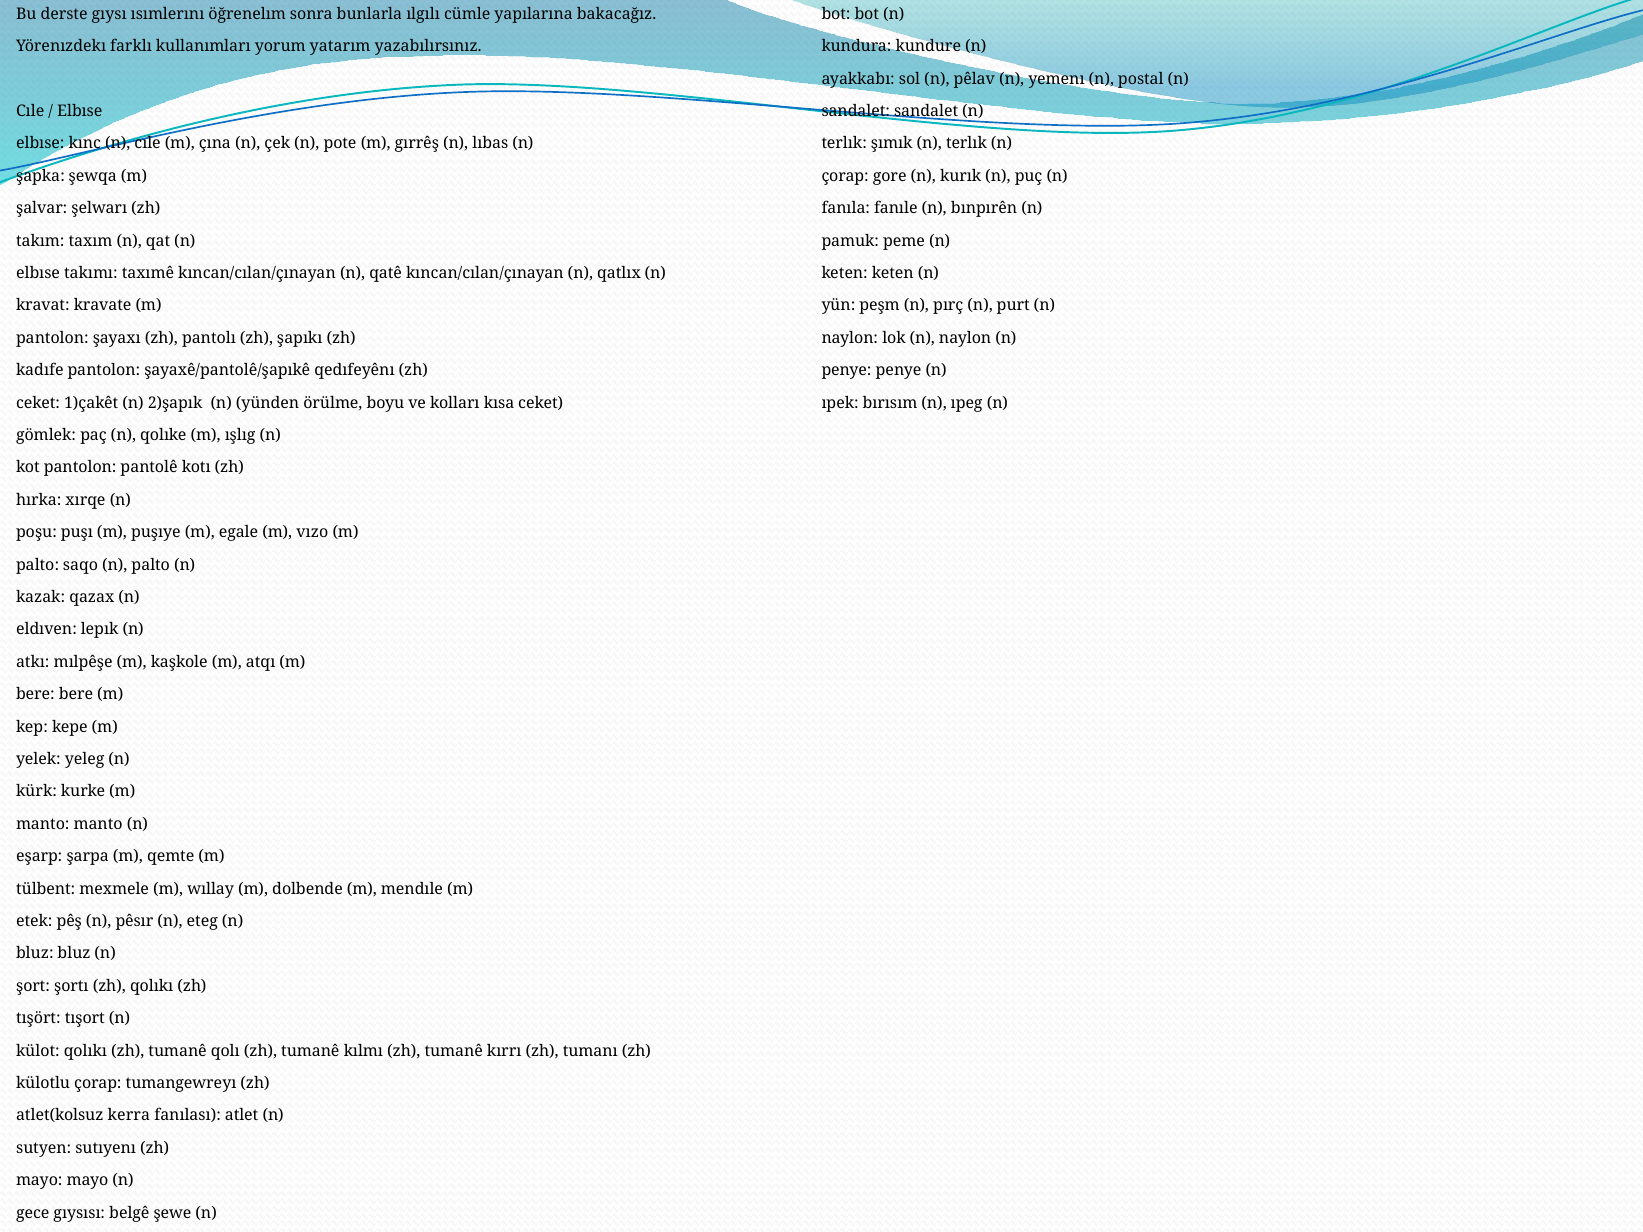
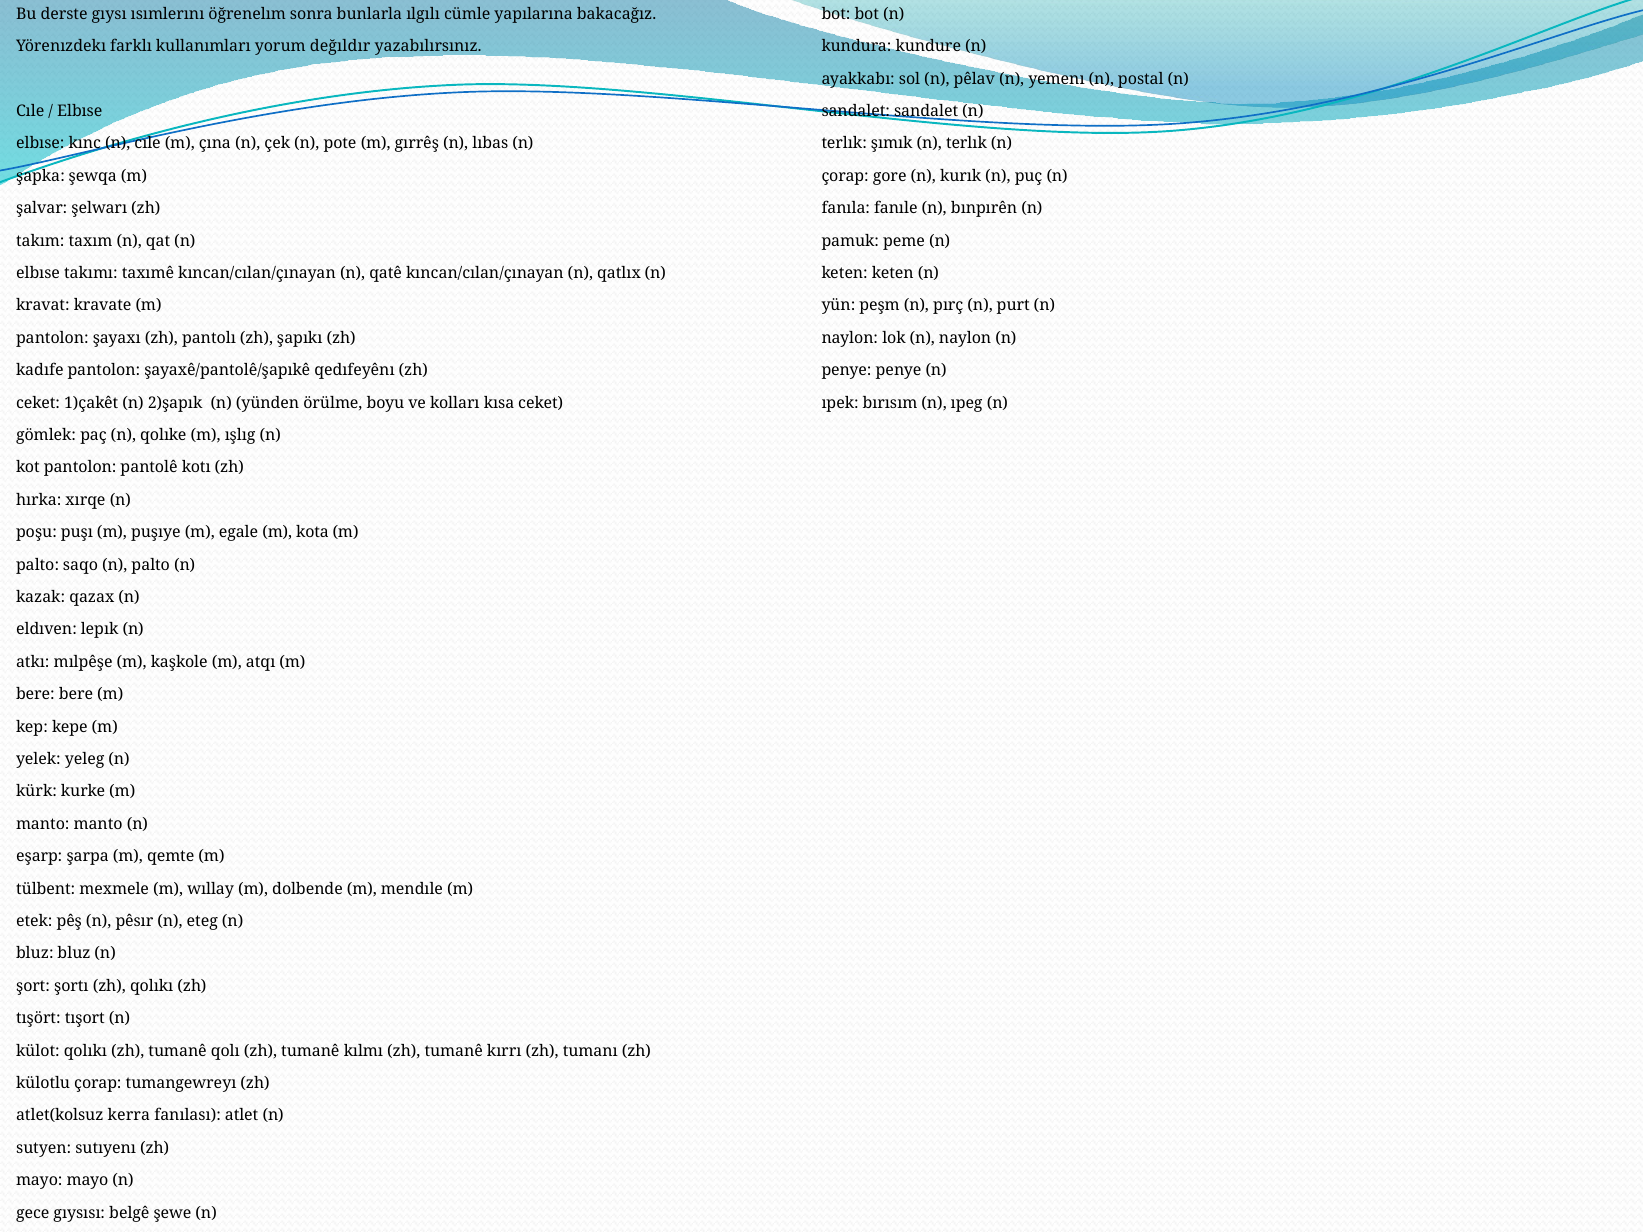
yatarım: yatarım -> değıldır (340, 46)
vızo: vızo -> kota (313, 533)
